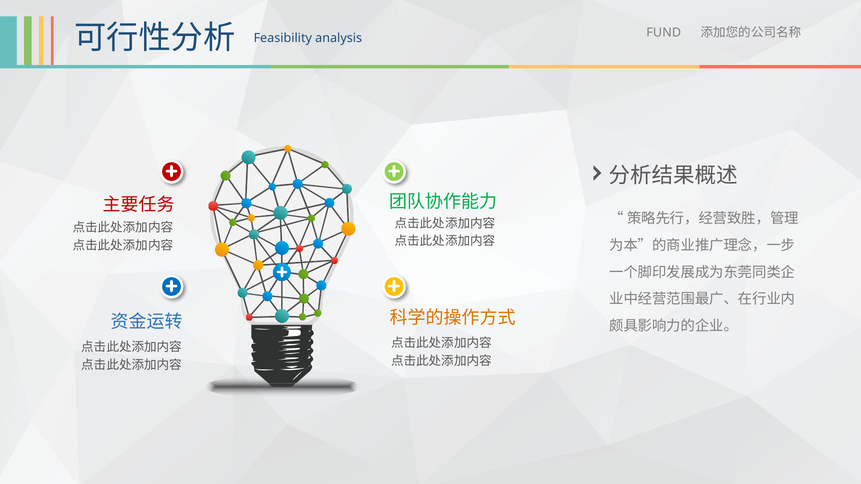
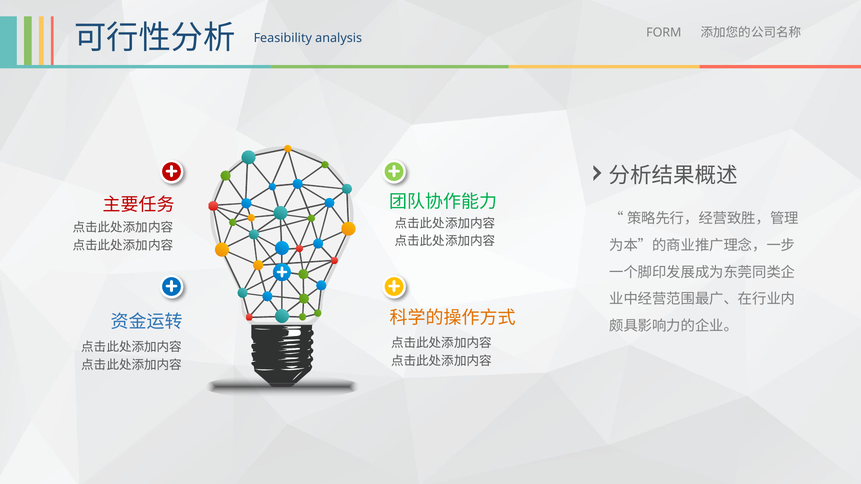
FUND: FUND -> FORM (664, 33)
